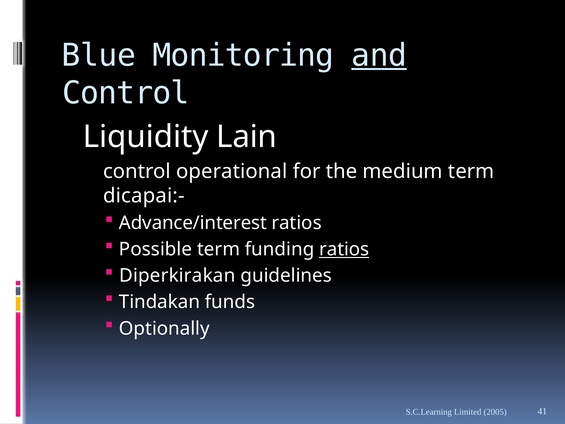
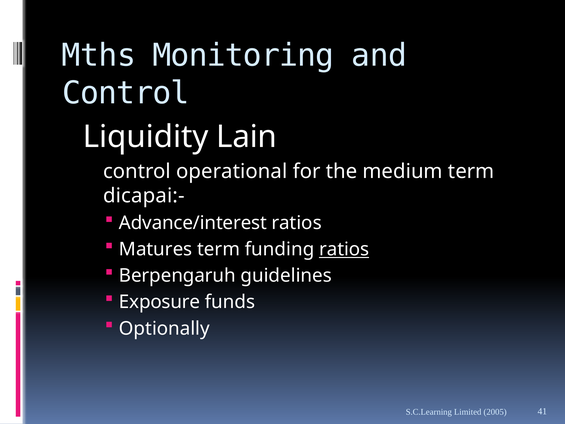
Blue: Blue -> Mths (99, 55)
and underline: present -> none (379, 55)
Possible: Possible -> Matures (156, 249)
Diperkirakan: Diperkirakan -> Berpengaruh (177, 276)
Tindakan: Tindakan -> Exposure (160, 302)
